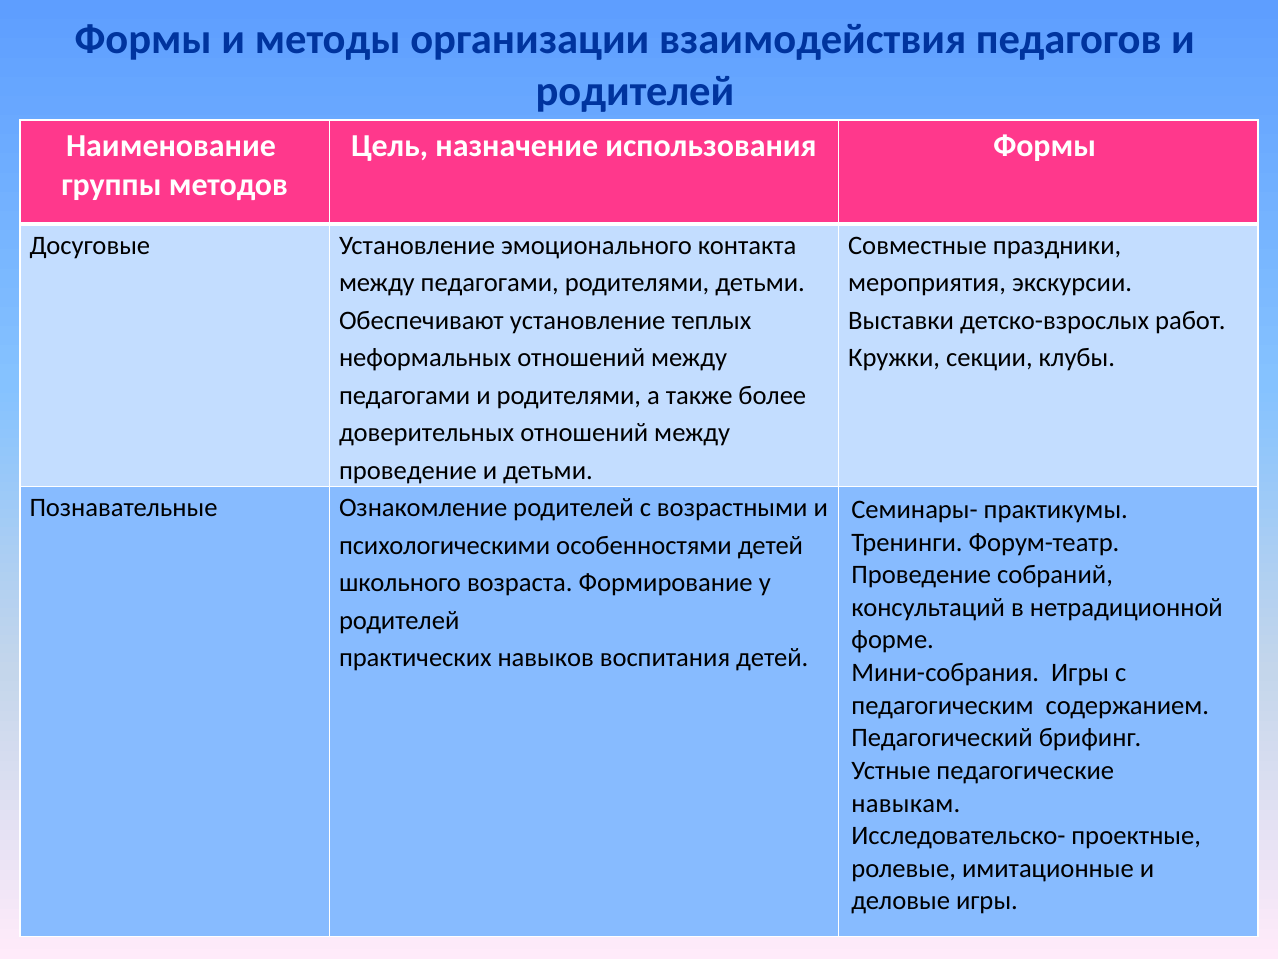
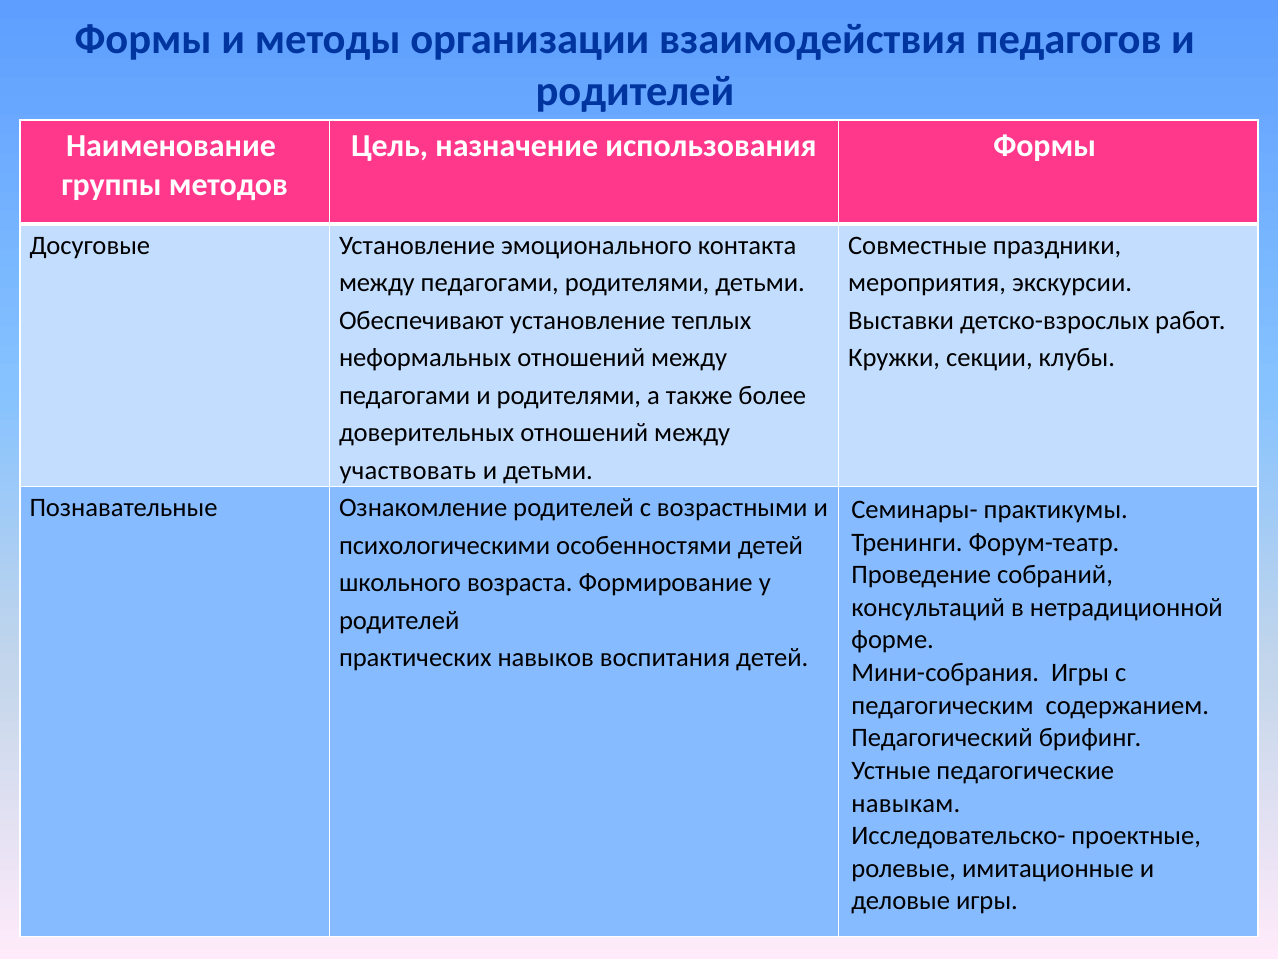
проведение: проведение -> участвовать (408, 470)
